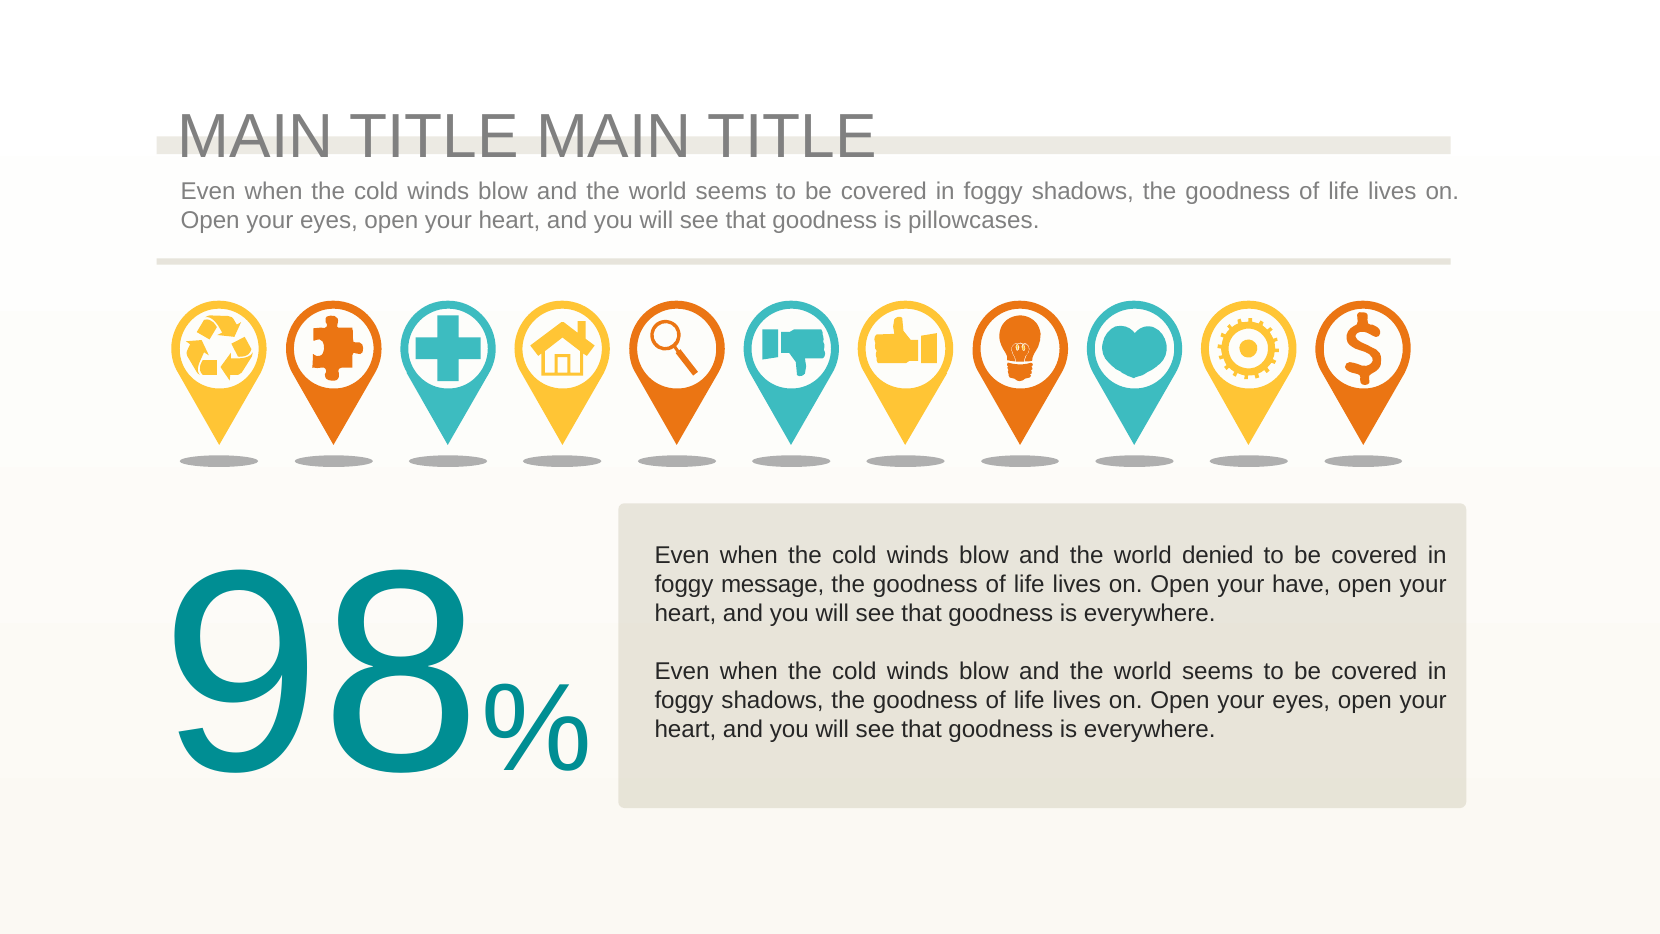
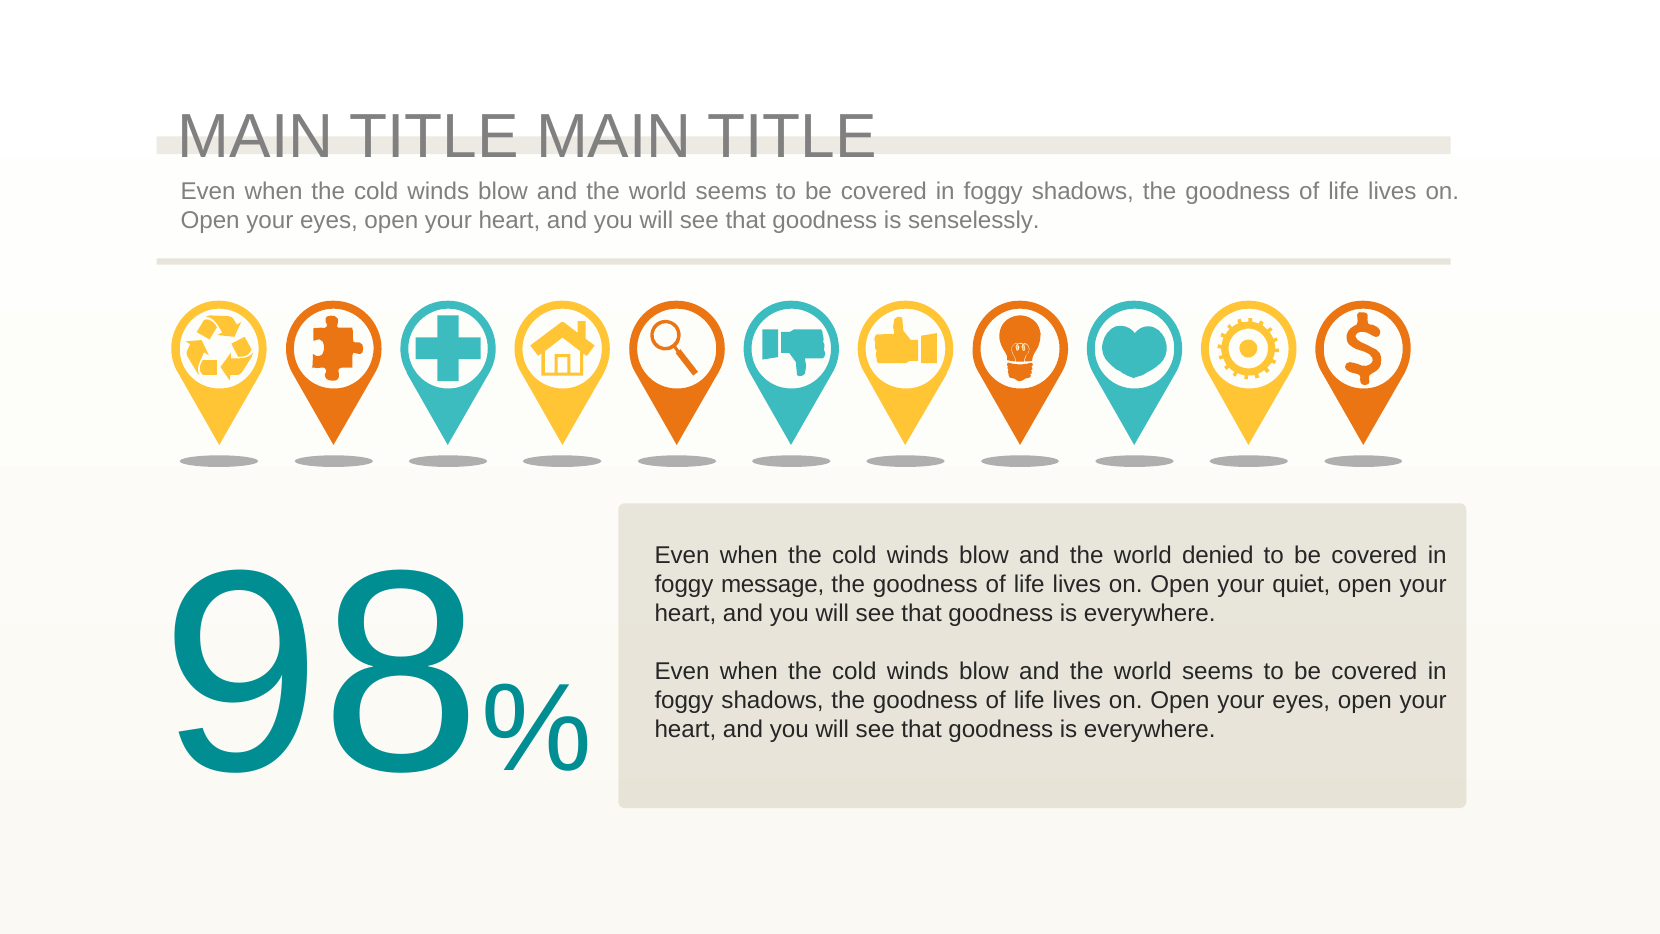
pillowcases: pillowcases -> senselessly (974, 221)
have: have -> quiet (1301, 584)
